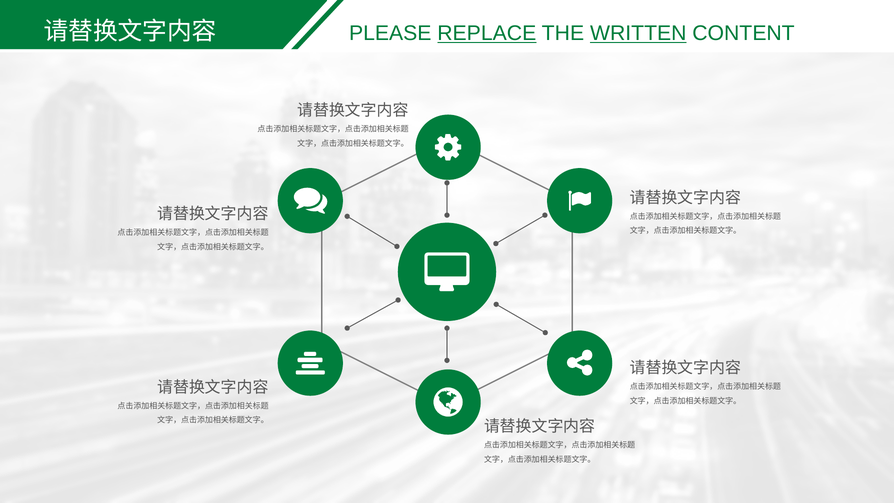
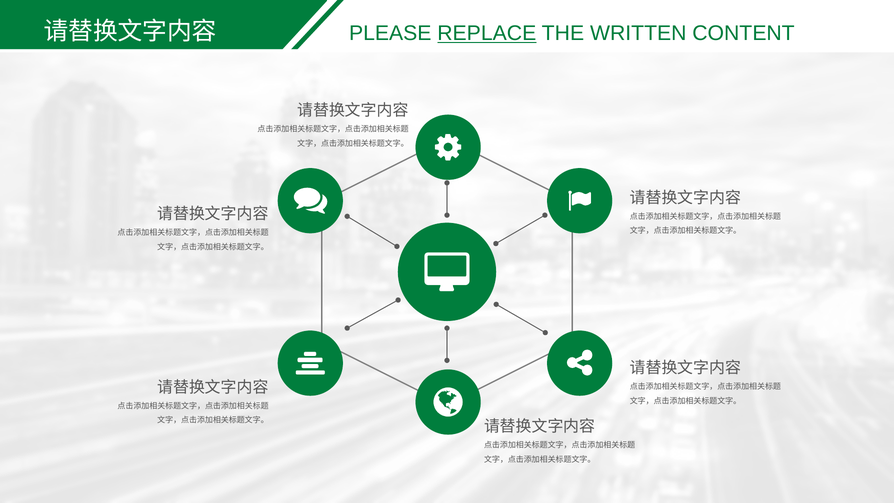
WRITTEN underline: present -> none (638, 33)
